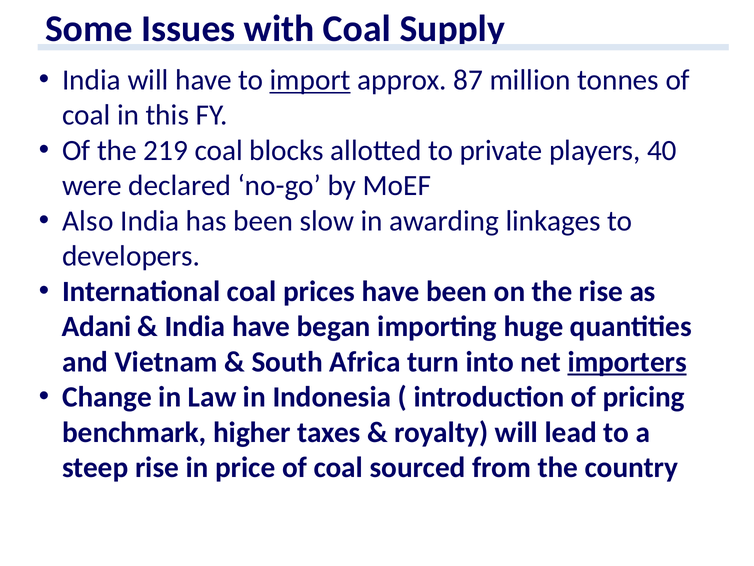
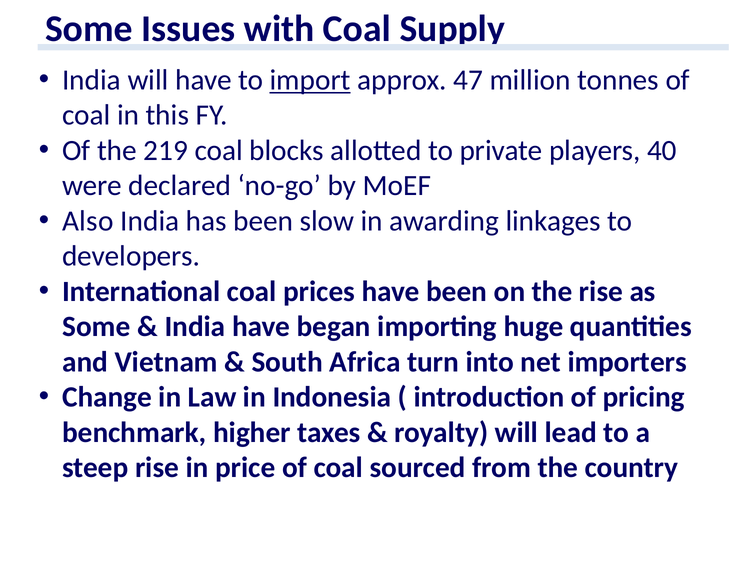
87: 87 -> 47 (468, 80)
Adani: Adani -> Some (96, 326)
importers underline: present -> none (627, 362)
